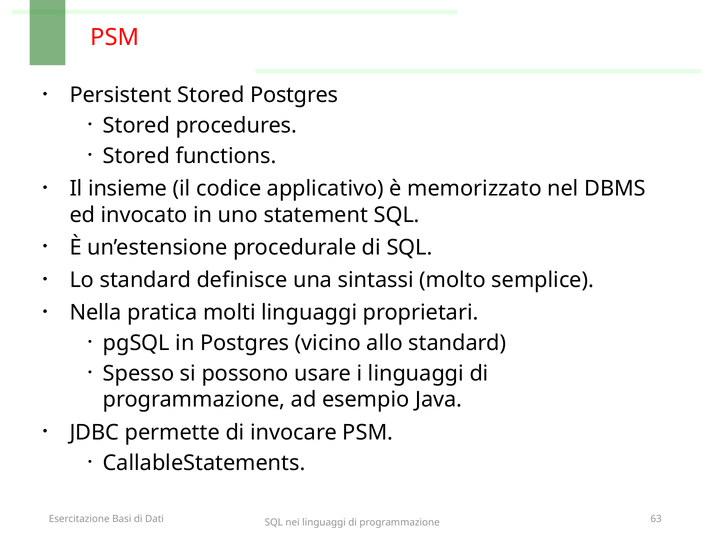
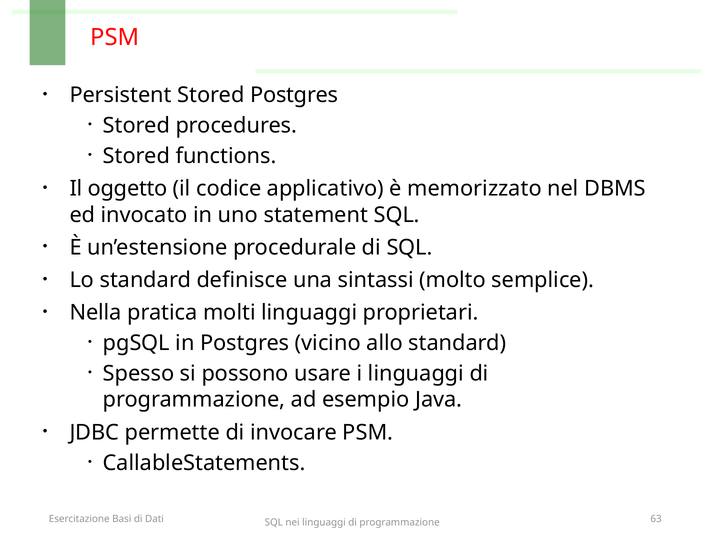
insieme: insieme -> oggetto (128, 189)
